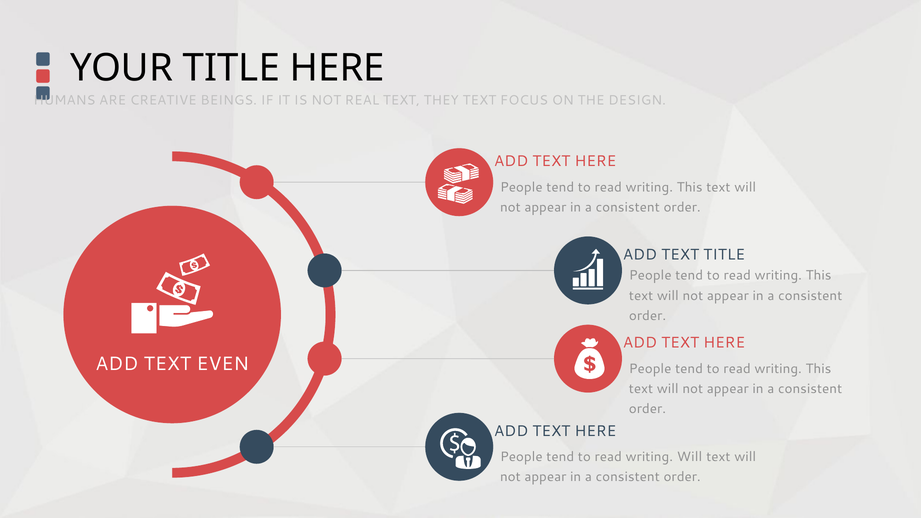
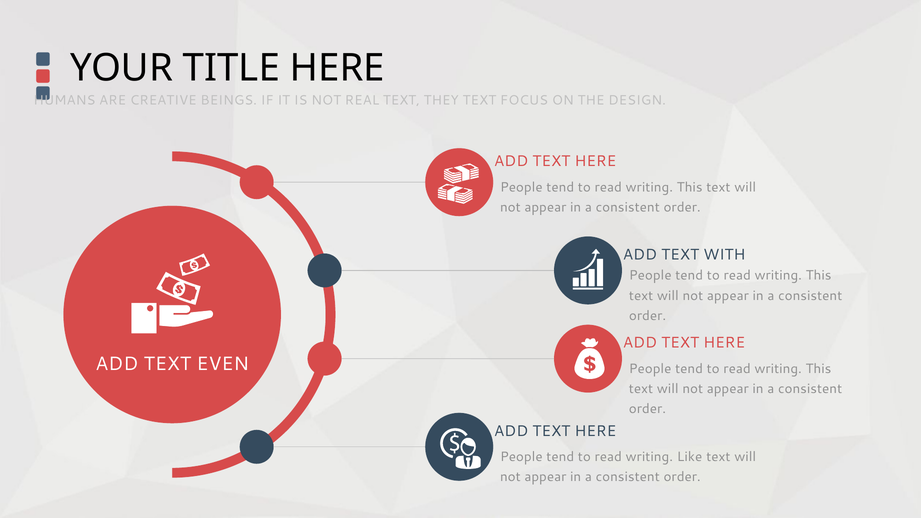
TEXT TITLE: TITLE -> WITH (724, 255)
writing Will: Will -> Like (690, 457)
